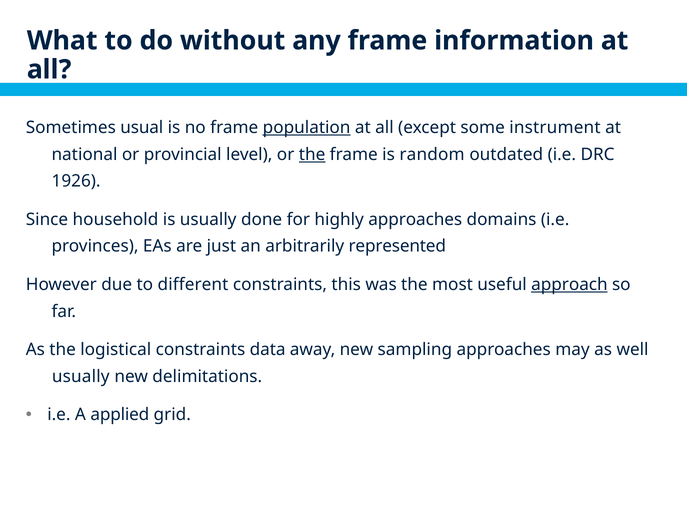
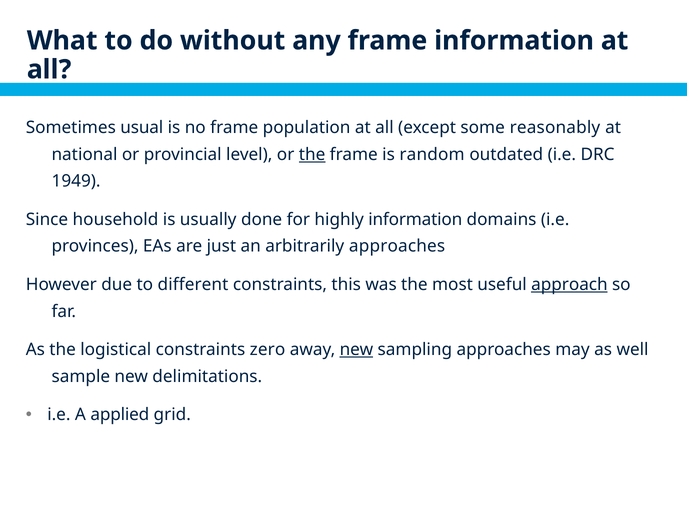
population underline: present -> none (307, 127)
instrument: instrument -> reasonably (555, 127)
1926: 1926 -> 1949 (76, 181)
highly approaches: approaches -> information (415, 219)
arbitrarily represented: represented -> approaches (397, 246)
data: data -> zero (268, 349)
new underline: none -> present (356, 349)
usually: usually -> sample (81, 376)
